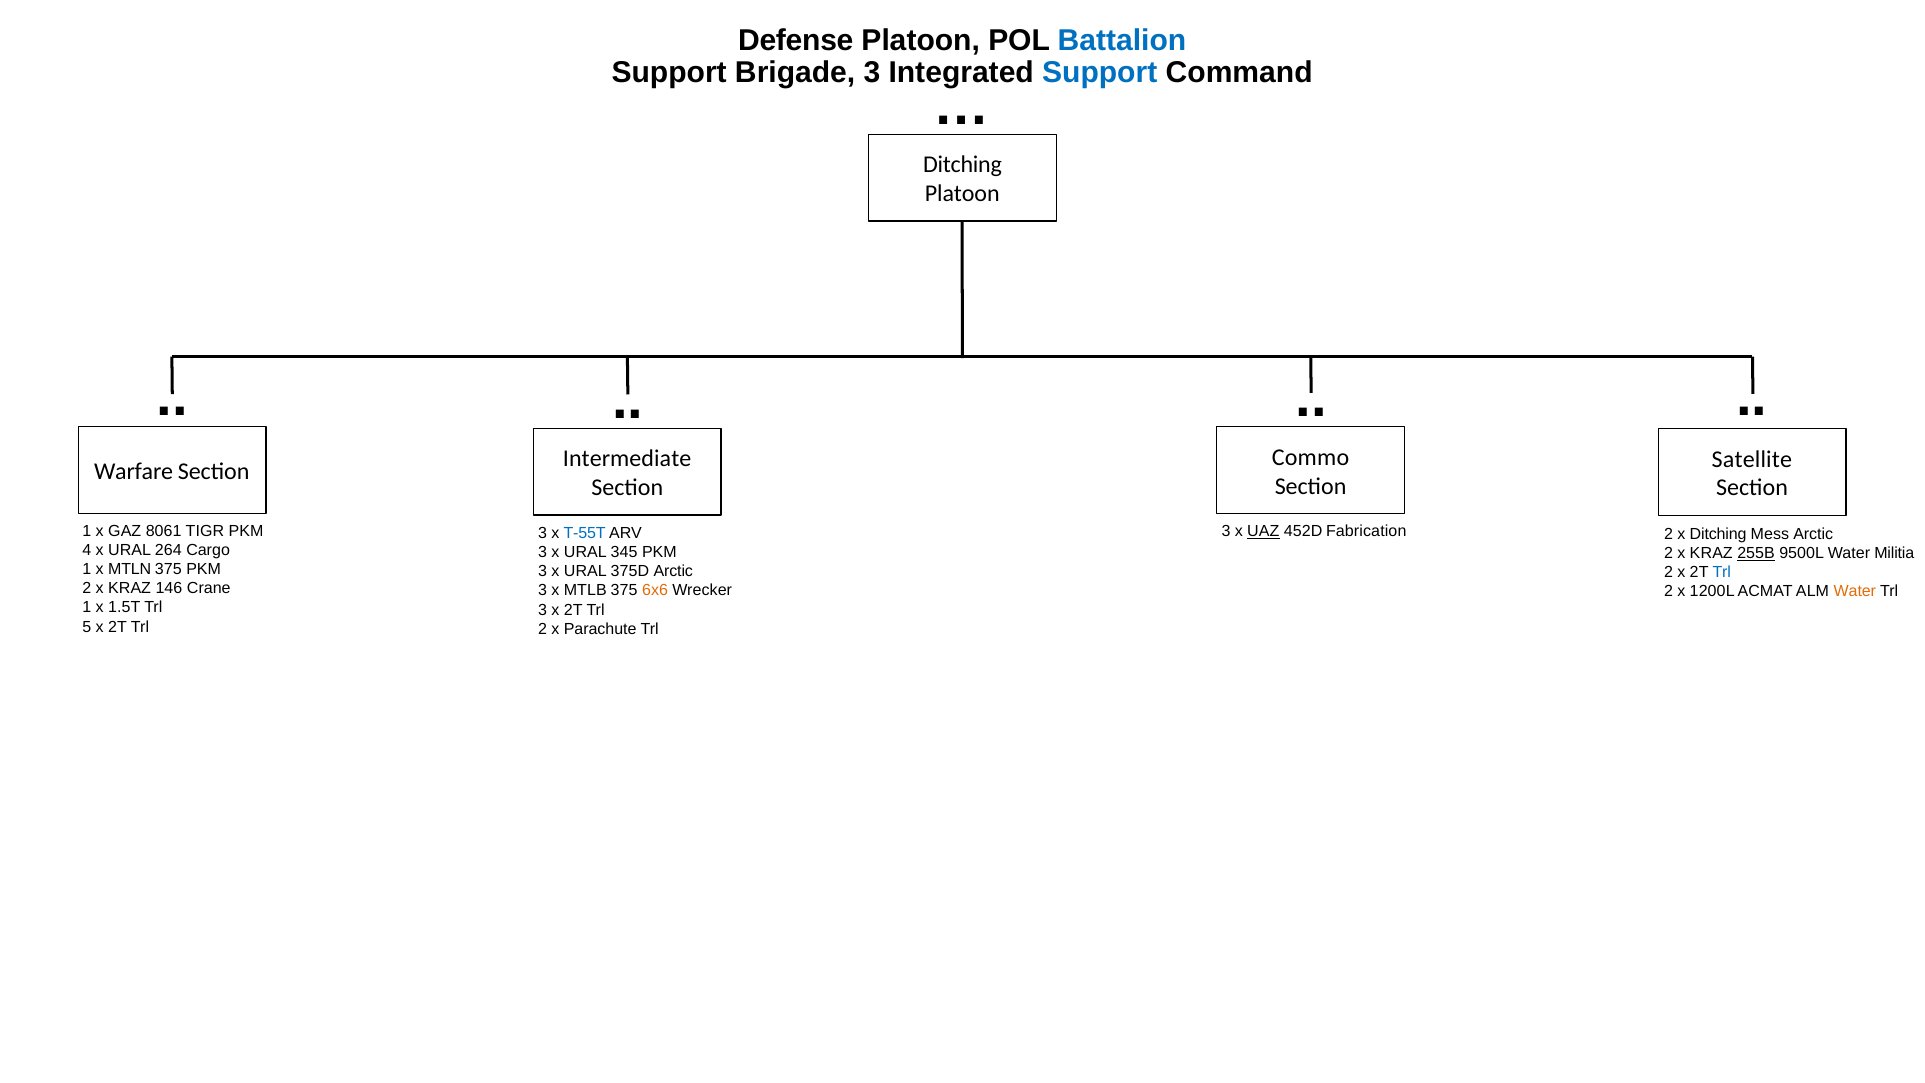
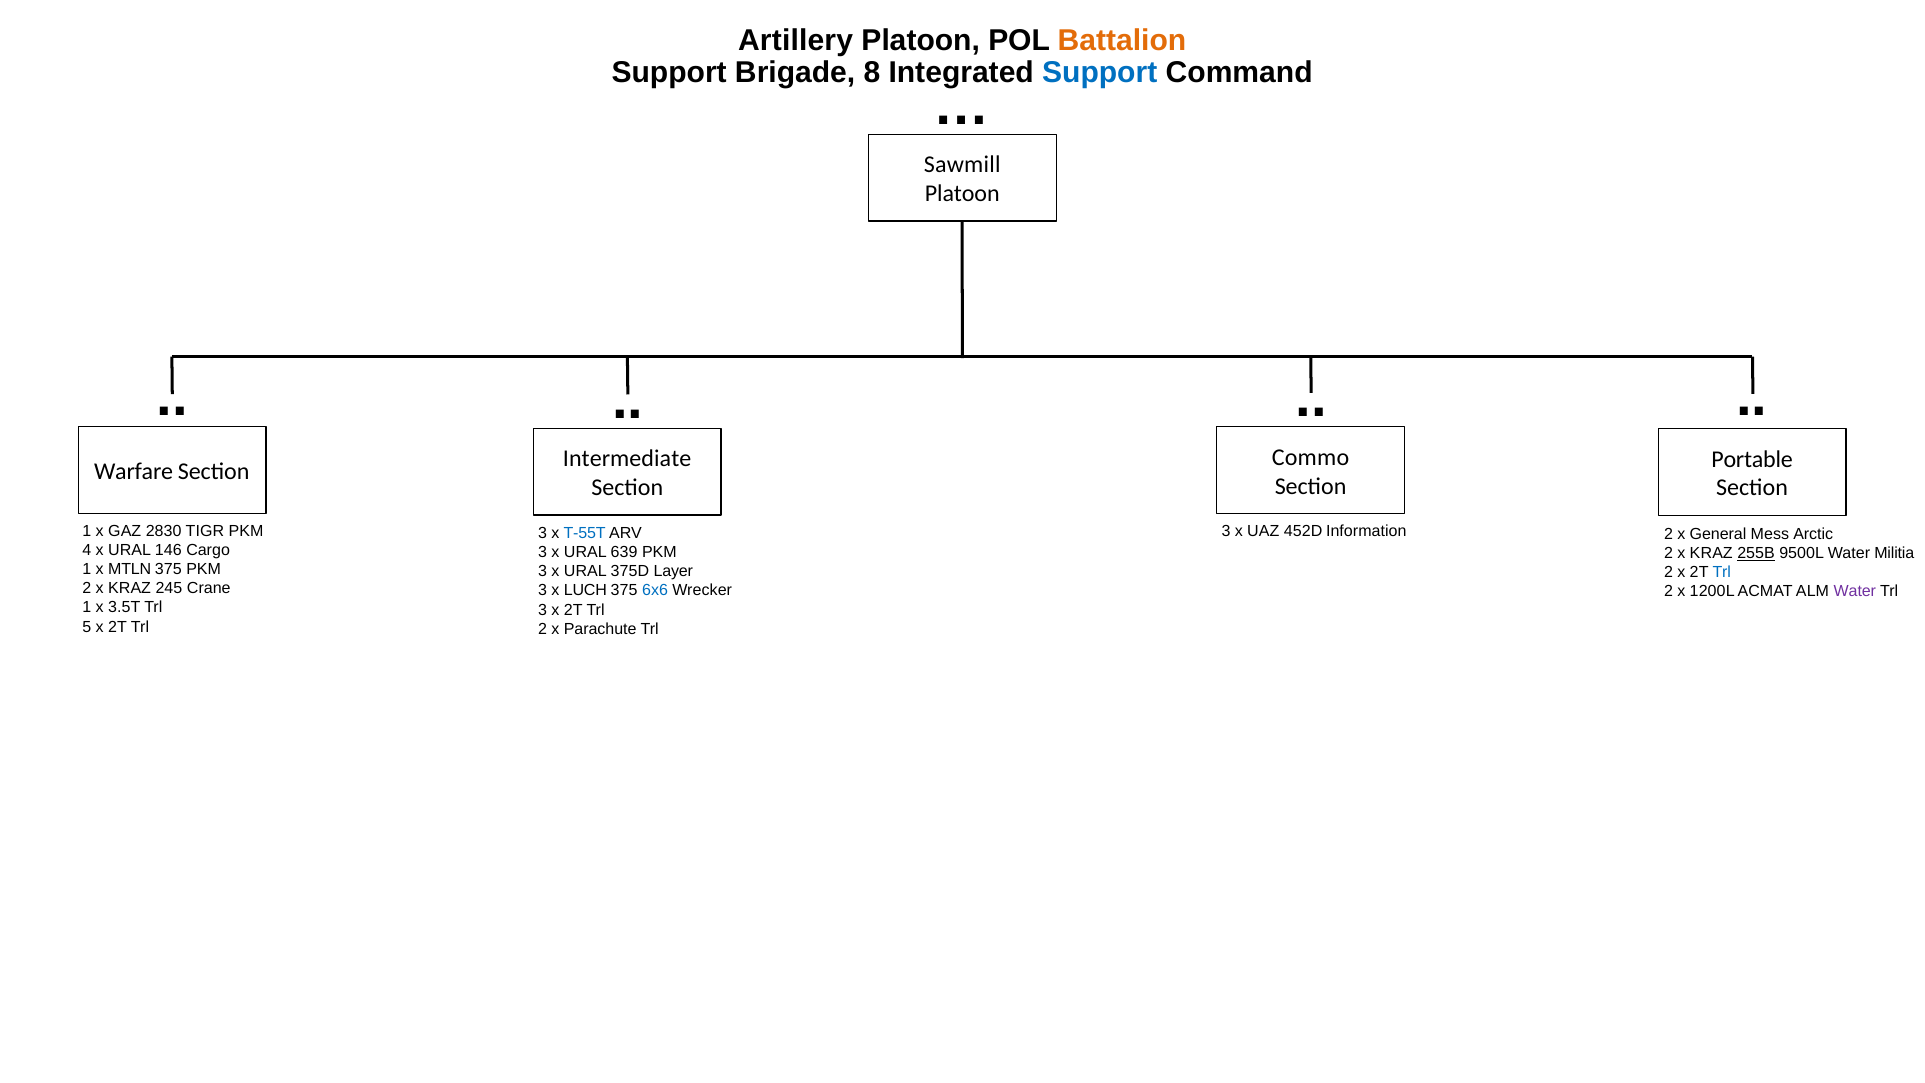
Defense: Defense -> Artillery (796, 40)
Battalion colour: blue -> orange (1122, 40)
Brigade 3: 3 -> 8 (872, 73)
Ditching: Ditching -> Sawmill (962, 165)
Satellite: Satellite -> Portable (1752, 459)
8061: 8061 -> 2830 (164, 531)
UAZ underline: present -> none (1263, 531)
Fabrication: Fabrication -> Information (1366, 531)
x Ditching: Ditching -> General (1718, 534)
264: 264 -> 146 (168, 550)
345: 345 -> 639 (624, 552)
375D Arctic: Arctic -> Layer (673, 571)
146: 146 -> 245 (169, 588)
MTLB: MTLB -> LUCH (585, 591)
6x6 colour: orange -> blue (655, 591)
Water colour: orange -> purple (1855, 591)
1.5T: 1.5T -> 3.5T (124, 608)
